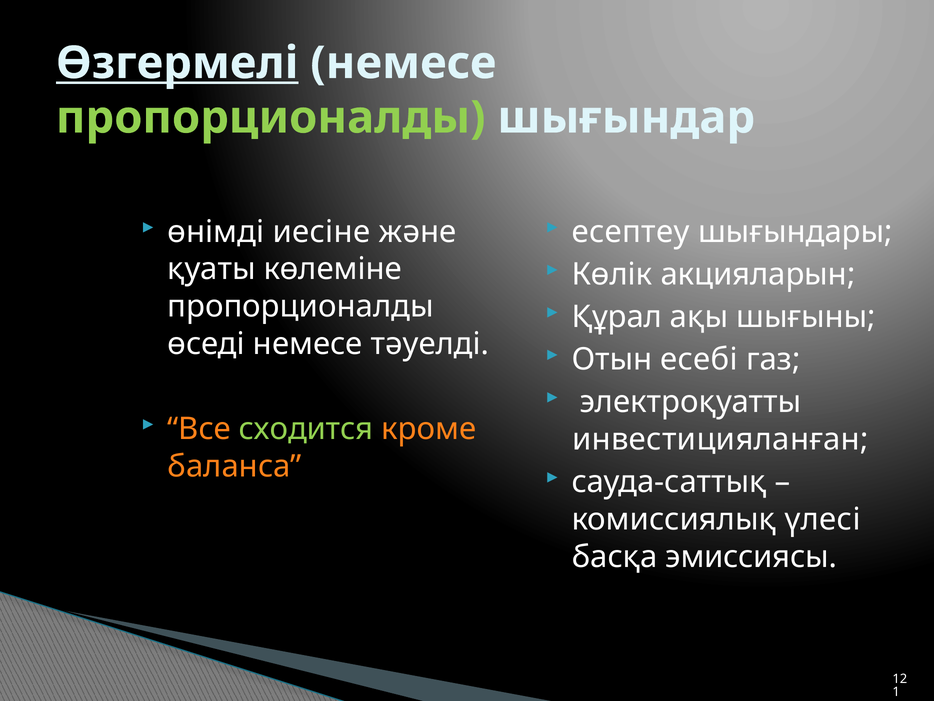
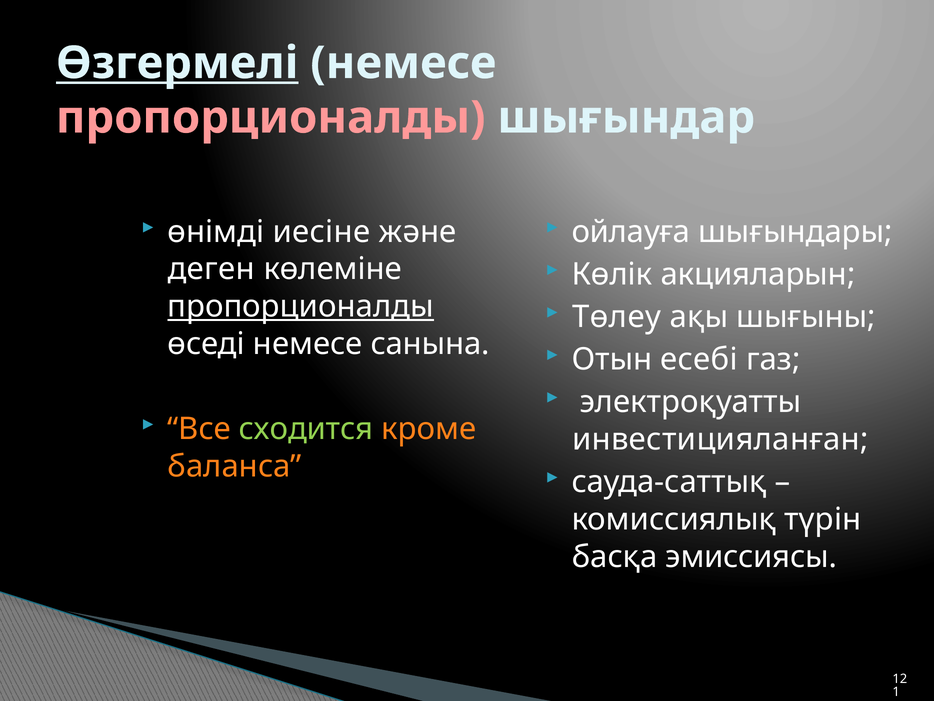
пропорционалды colour: light green -> pink (271, 118)
есептеу: есептеу -> ойлауға (631, 232)
қуаты: қуаты -> деген (211, 269)
пропорционалды underline: none -> present (301, 306)
Құрал: Құрал -> Төлеу (617, 317)
тәуелді: тәуелді -> санына (430, 344)
үлесі: үлесі -> түрін (823, 519)
